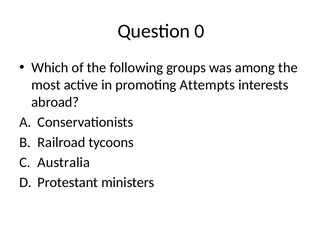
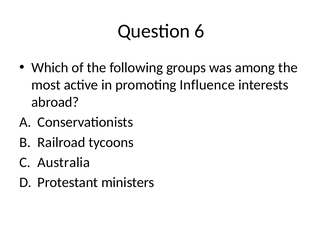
0: 0 -> 6 (199, 31)
Attempts: Attempts -> Influence (207, 85)
